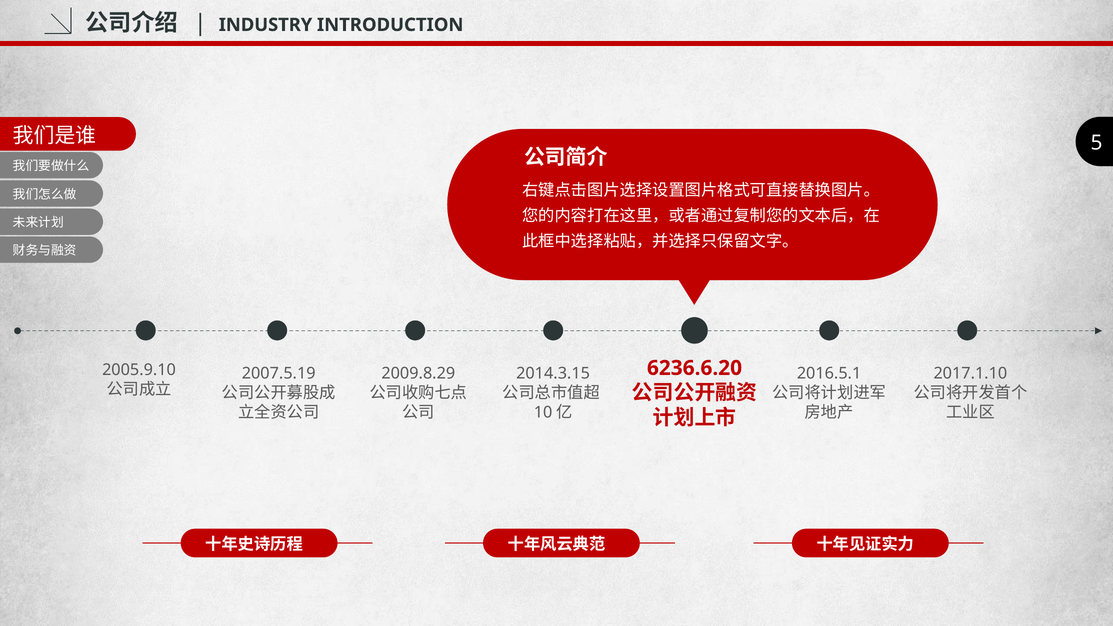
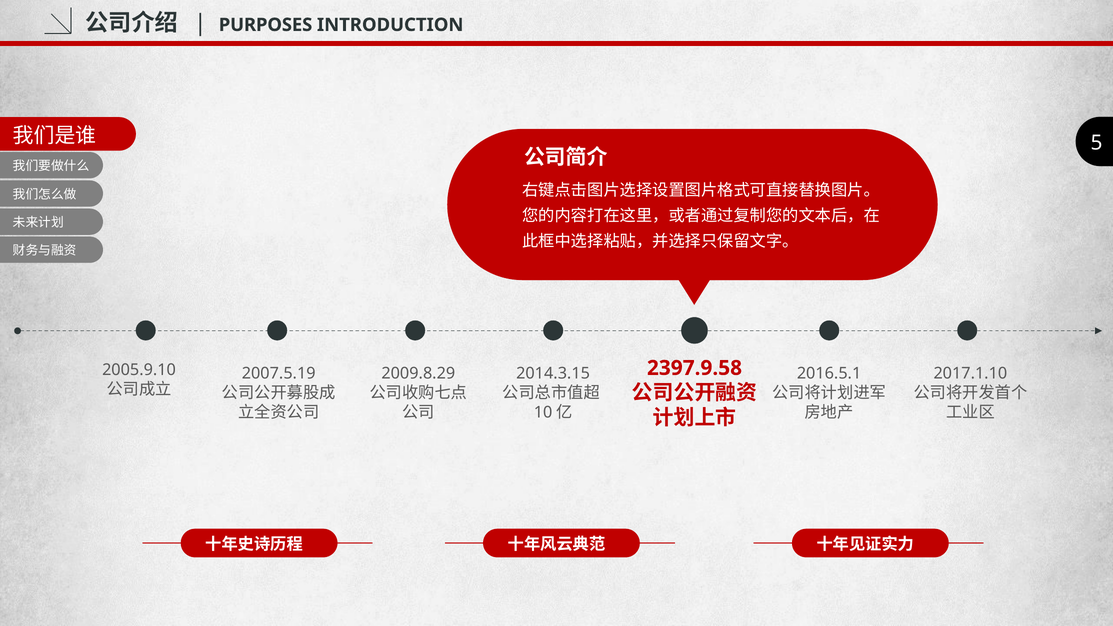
INDUSTRY: INDUSTRY -> PURPOSES (266, 25)
6236.6.20: 6236.6.20 -> 2397.9.58 (695, 368)
